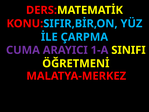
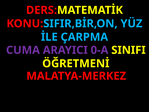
1-A: 1-A -> 0-A (99, 50)
